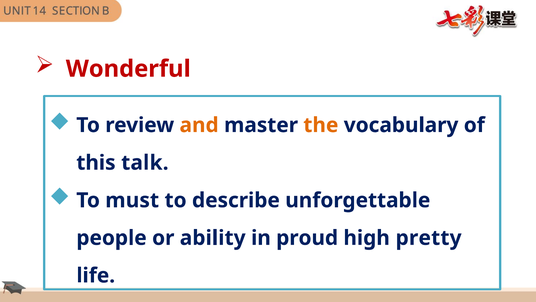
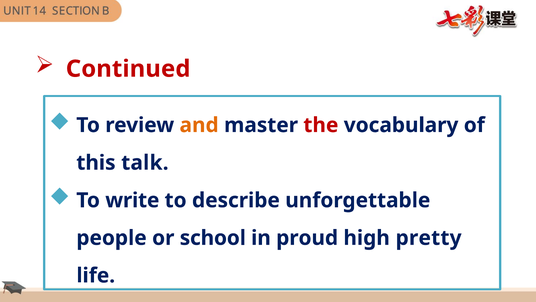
Wonderful: Wonderful -> Continued (128, 69)
the colour: orange -> red (321, 125)
must: must -> write (132, 200)
ability: ability -> school (213, 238)
